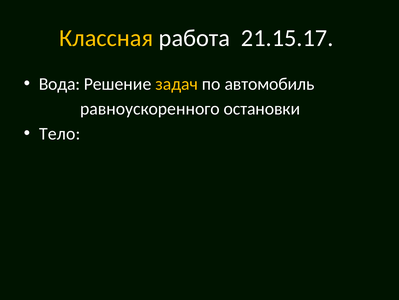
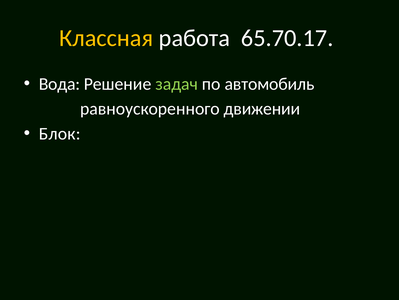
21.15.17: 21.15.17 -> 65.70.17 (287, 38)
задач colour: yellow -> light green (177, 84)
остановки: остановки -> движении (262, 109)
Тело: Тело -> Блок (60, 133)
